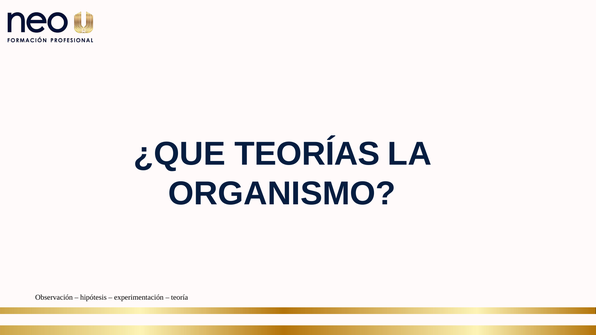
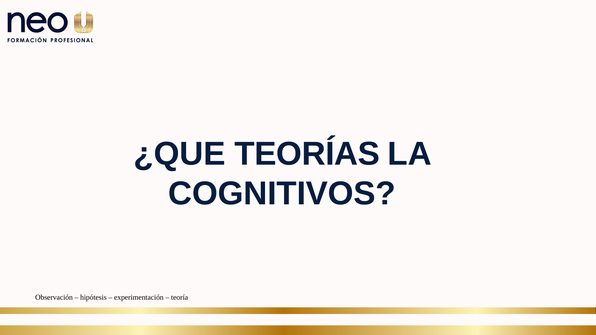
ORGANISMO: ORGANISMO -> COGNITIVOS (282, 194)
